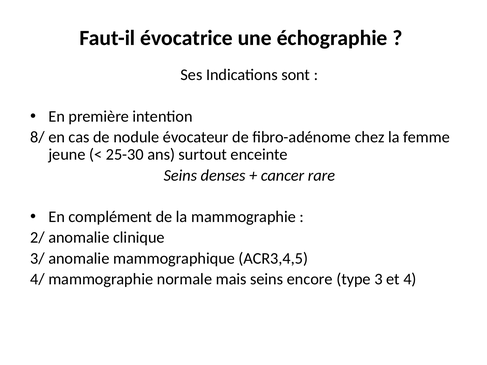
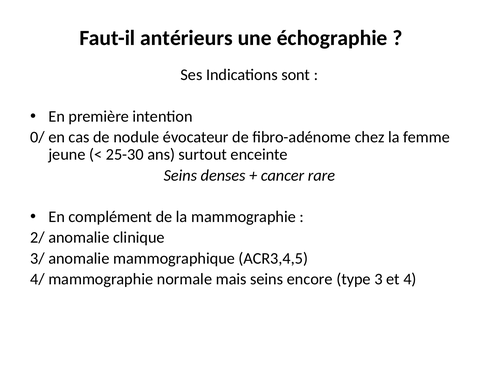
évocatrice: évocatrice -> antérieurs (186, 38)
8/: 8/ -> 0/ (37, 137)
